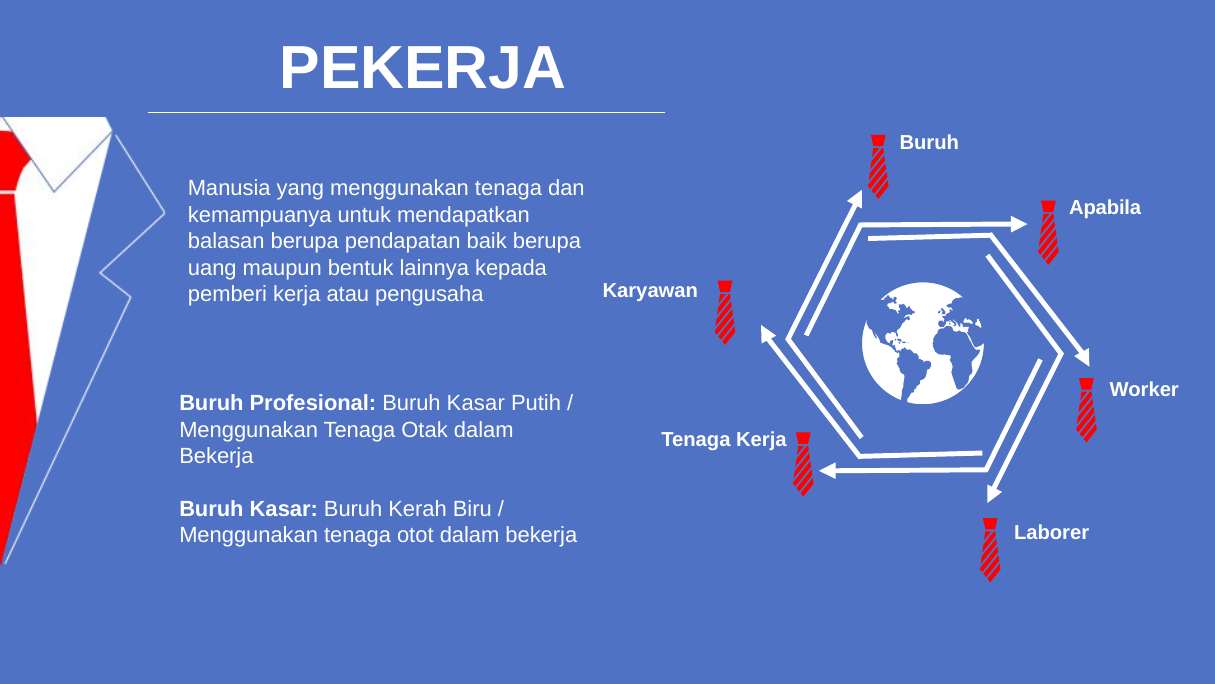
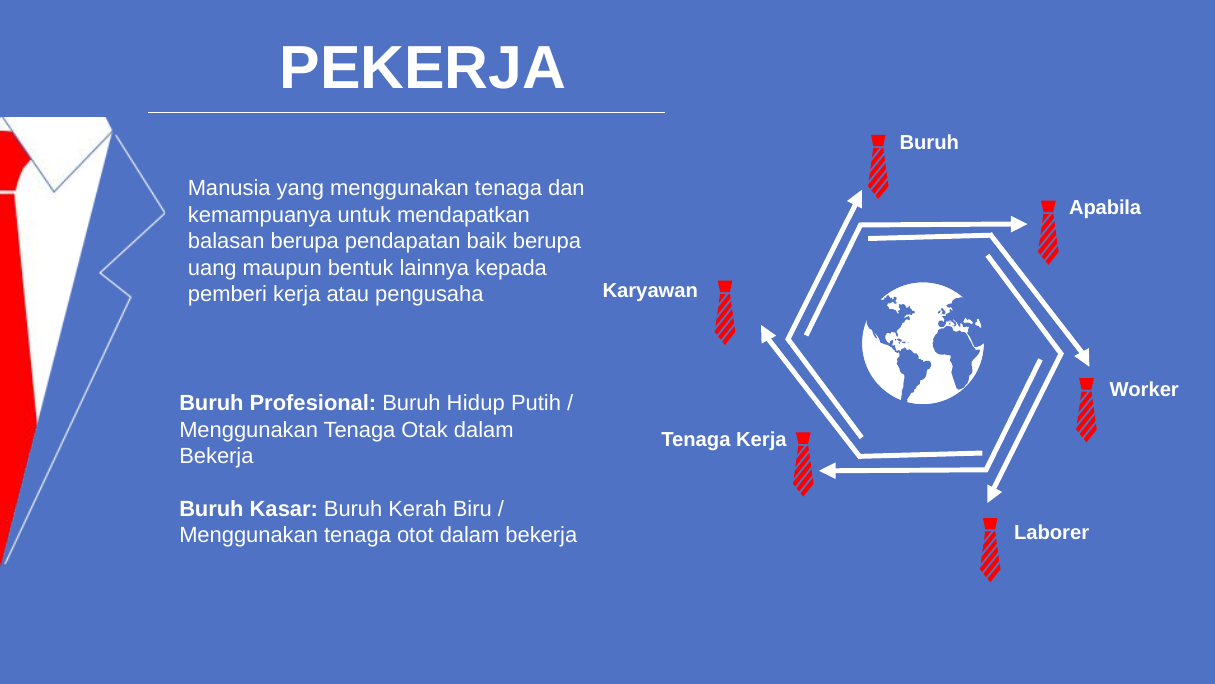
Profesional Buruh Kasar: Kasar -> Hidup (476, 403)
